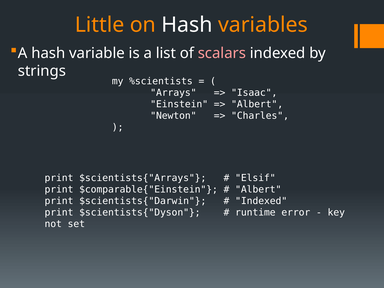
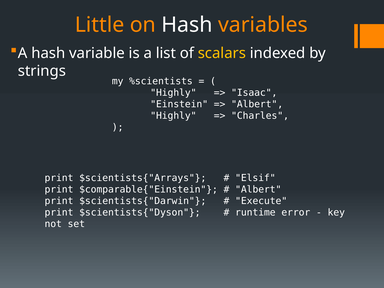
scalars colour: pink -> yellow (222, 53)
Arrays: Arrays -> Highly (173, 93)
Newton: Newton -> Highly (173, 116)
Indexed: Indexed -> Execute (261, 201)
